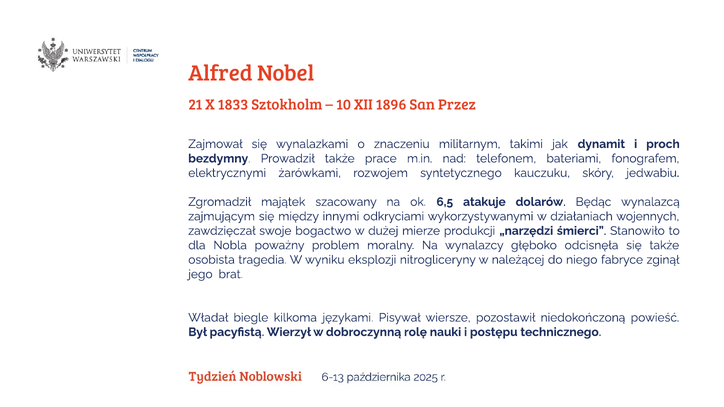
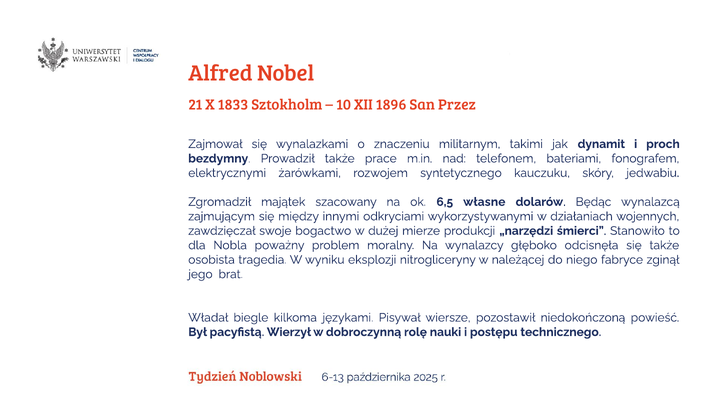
atakuje: atakuje -> własne (484, 202)
